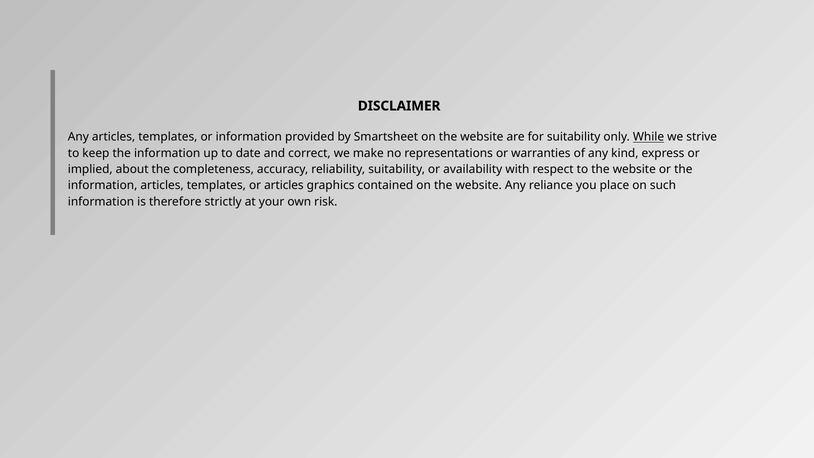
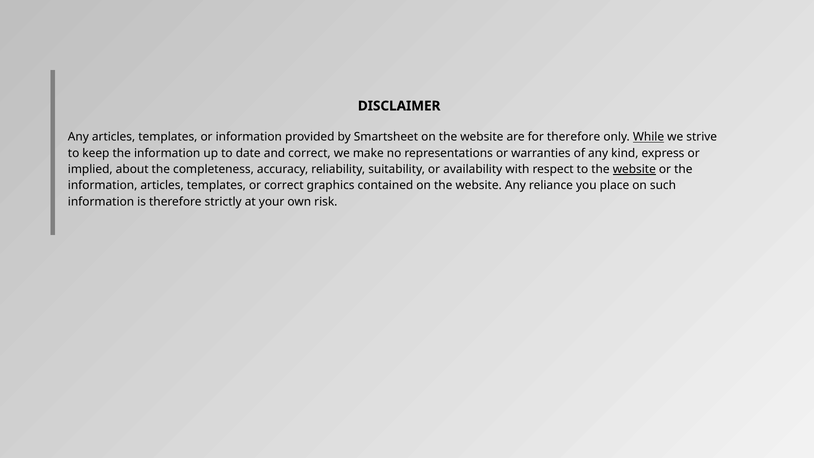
for suitability: suitability -> therefore (574, 137)
website underline: none -> present (634, 169)
or articles: articles -> correct (284, 186)
